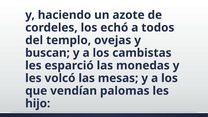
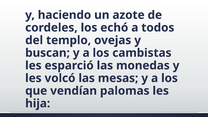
hijo: hijo -> hija (38, 103)
